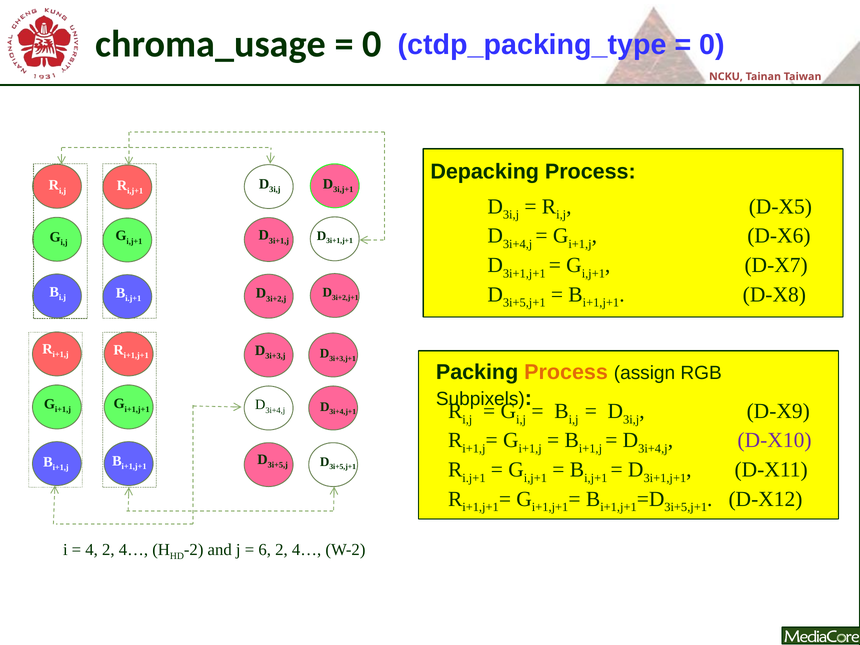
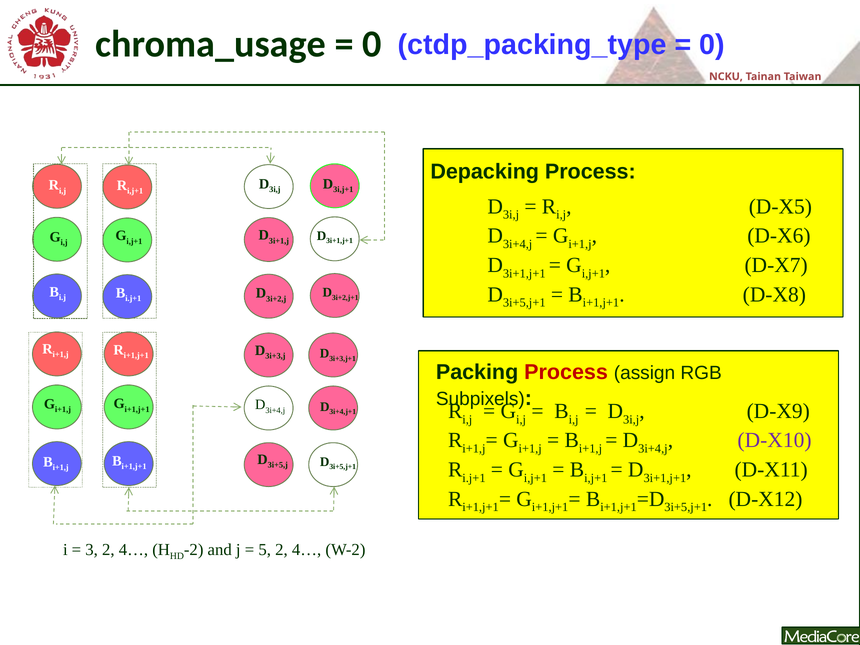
Process colour: orange -> red (566, 372)
4: 4 -> 3 (92, 550)
6: 6 -> 5 (265, 550)
